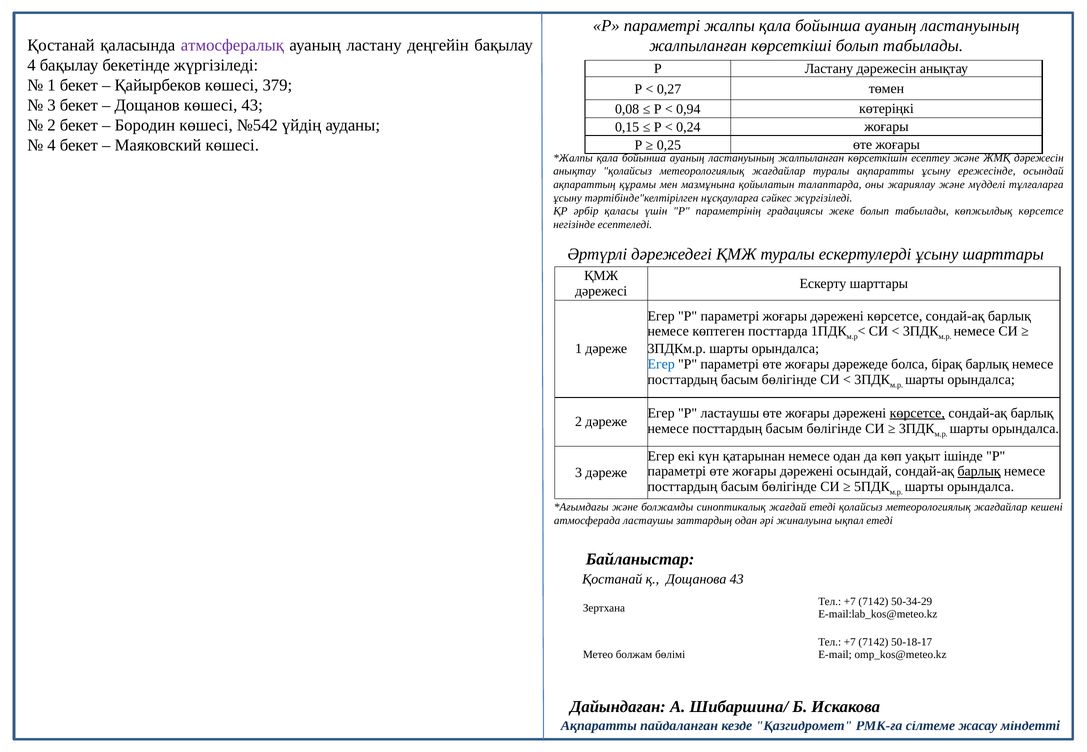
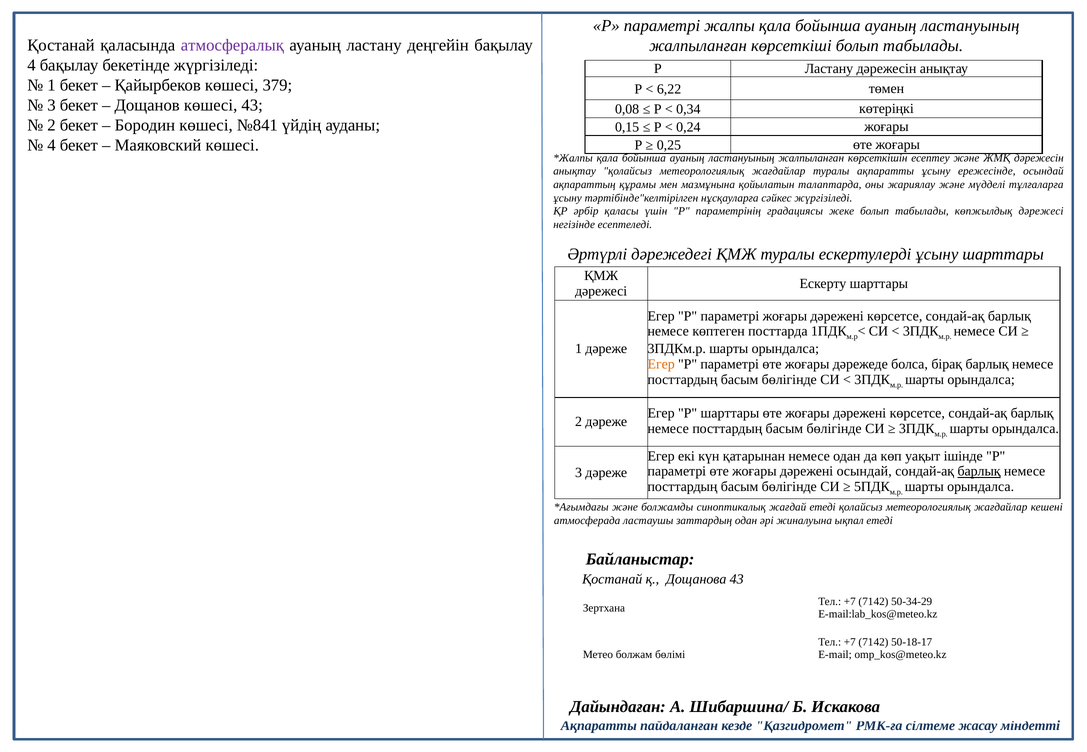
0,27: 0,27 -> 6,22 (669, 89)
0,94: 0,94 -> 0,34 (688, 109)
№542: №542 -> №841 (257, 125)
көпжылдық көрсетсе: көрсетсе -> дәрежесі (1041, 211)
Егер colour: blue -> orange (661, 364)
Р ластаушы: ластаушы -> шарттары (730, 413)
көрсетсе underline: present -> none (917, 413)
